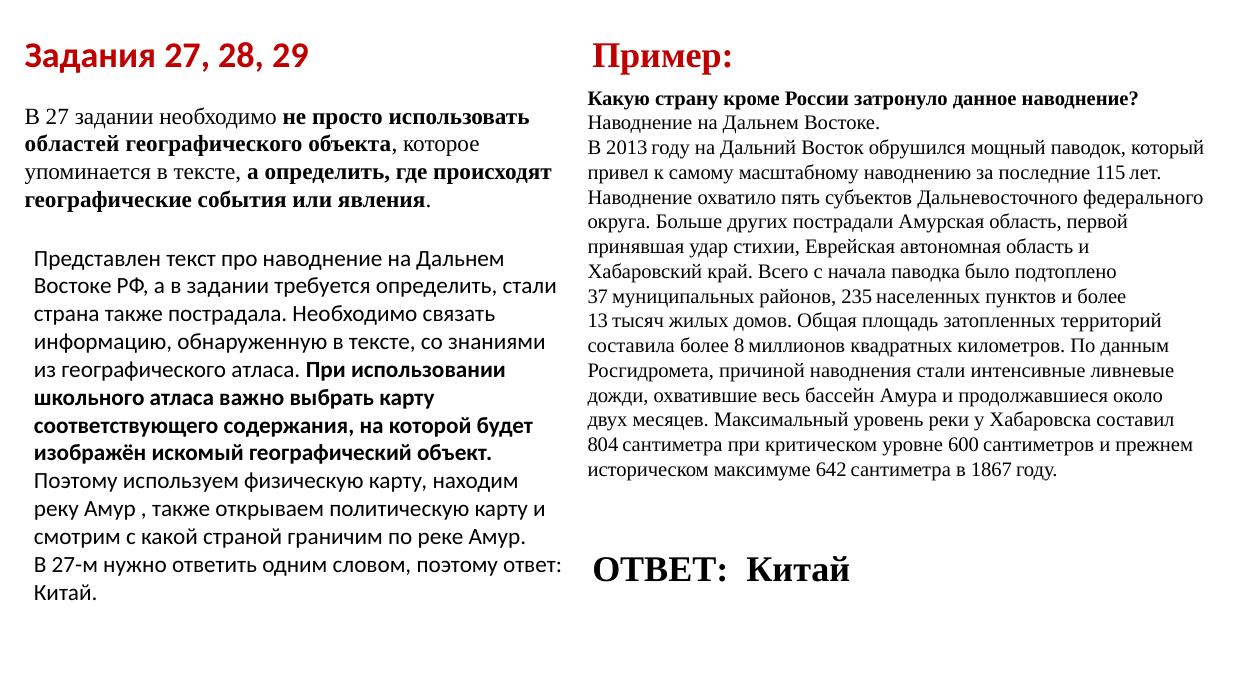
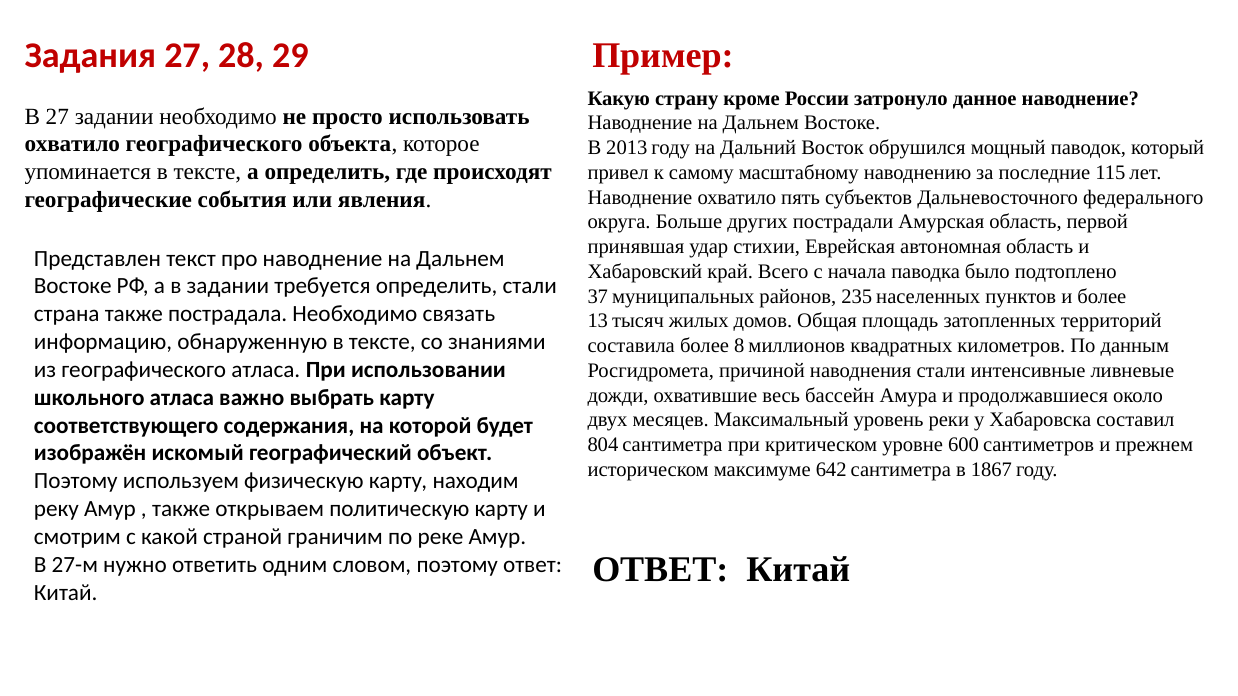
областей: областей -> охватило (72, 144)
